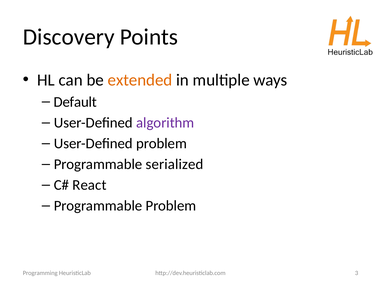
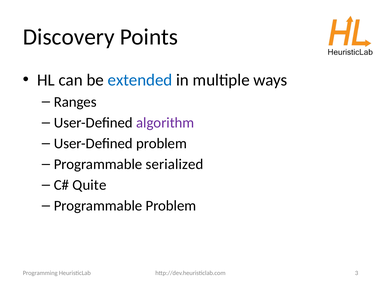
extended colour: orange -> blue (140, 80)
Default: Default -> Ranges (75, 102)
React: React -> Quite (89, 185)
